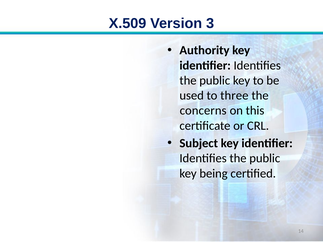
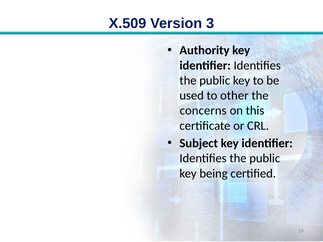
three: three -> other (234, 96)
